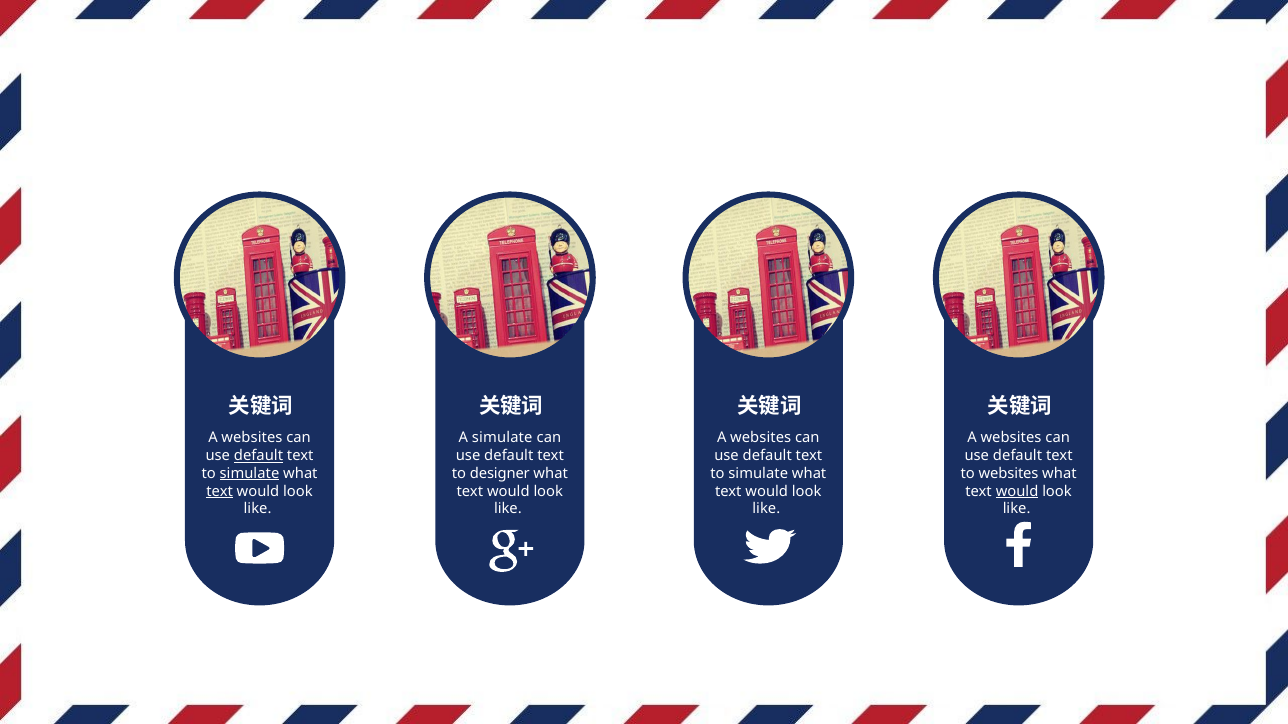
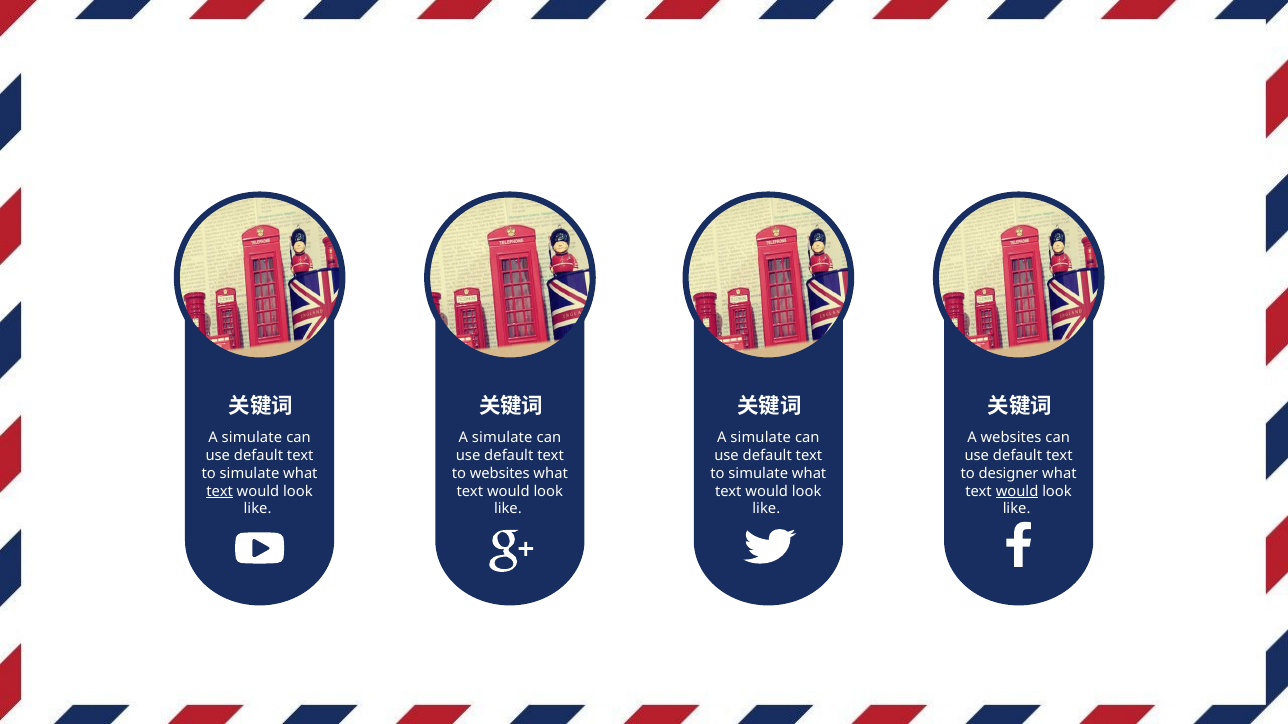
websites: websites -> simulate (252, 438)
websites: websites -> simulate (761, 438)
default underline: present -> none (258, 456)
simulate underline: present -> none (249, 474)
to designer: designer -> websites (500, 474)
to websites: websites -> designer (1009, 474)
